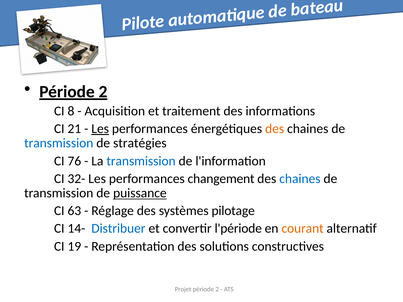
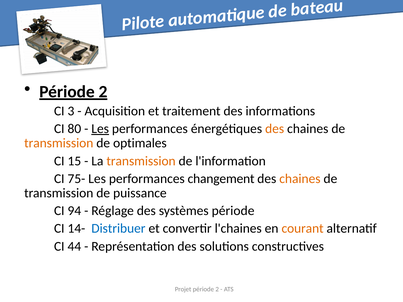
8: 8 -> 3 (71, 111)
21: 21 -> 80 (74, 129)
transmission colour: blue -> orange (59, 143)
stratégies: stratégies -> optimales (140, 143)
76: 76 -> 15 (74, 161)
transmission colour: blue -> orange (141, 161)
32-: 32- -> 75- (76, 179)
chaines colour: blue -> orange (300, 179)
puissance underline: present -> none (140, 193)
63: 63 -> 94 (74, 211)
systèmes pilotage: pilotage -> période (233, 211)
l'période: l'période -> l'chaines (238, 229)
19: 19 -> 44 (74, 246)
